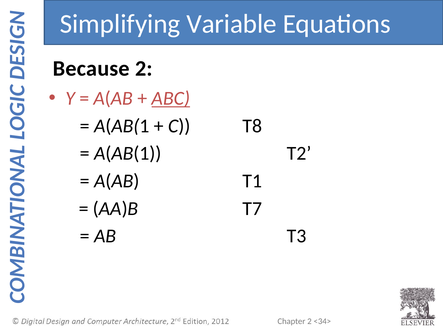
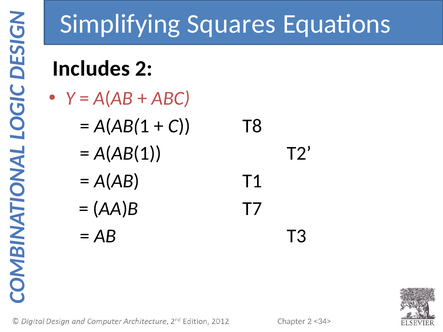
Variable: Variable -> Squares (231, 24)
Because: Because -> Includes (91, 69)
ABC underline: present -> none (171, 98)
